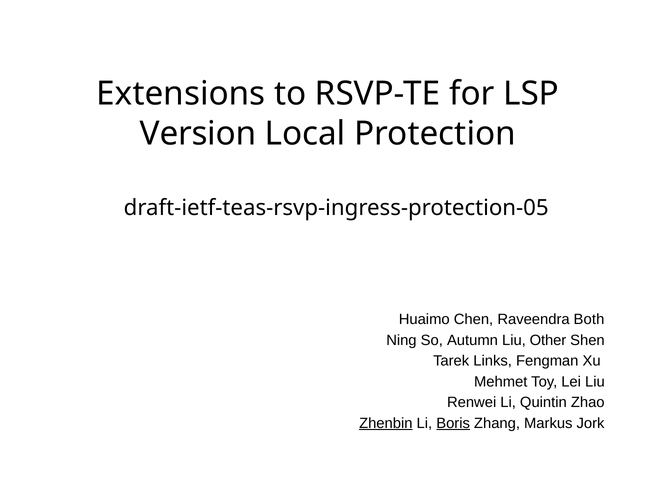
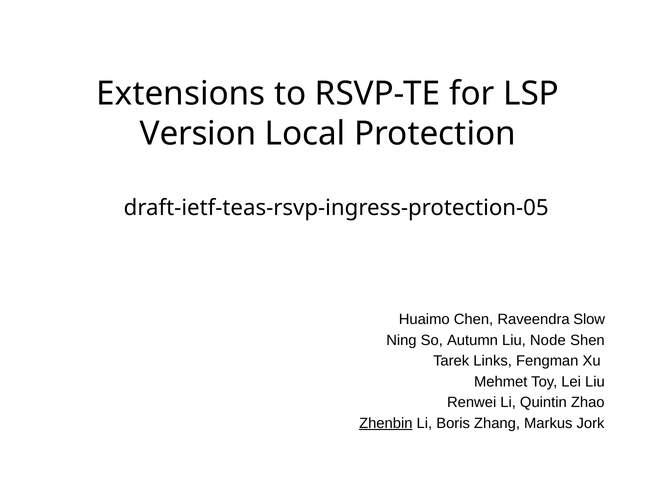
Both: Both -> Slow (589, 319)
Other: Other -> Node (548, 340)
Boris underline: present -> none (453, 423)
